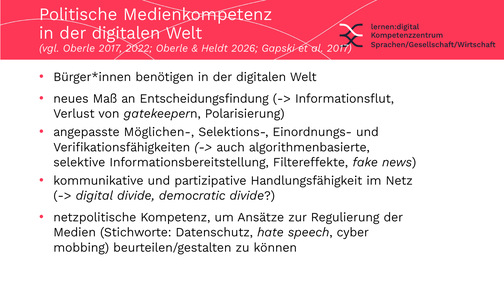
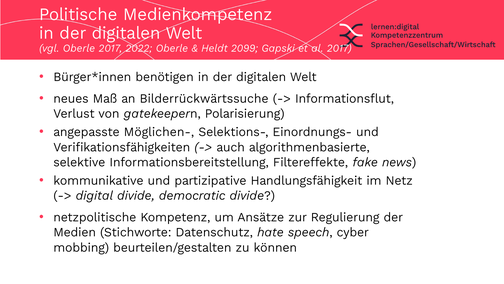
2026: 2026 -> 2099 (245, 48)
Entscheidungsfindung: Entscheidungsfindung -> Bilderrückwärtssuche (204, 98)
